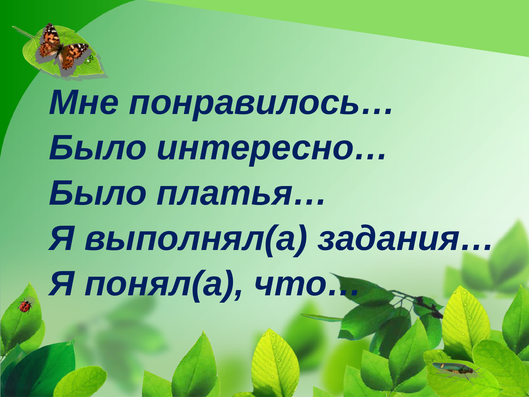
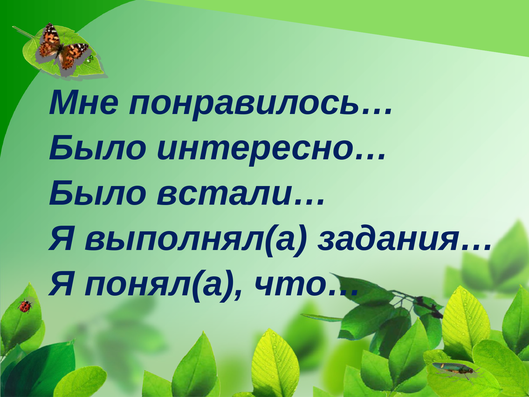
платья…: платья… -> встали… (242, 193)
